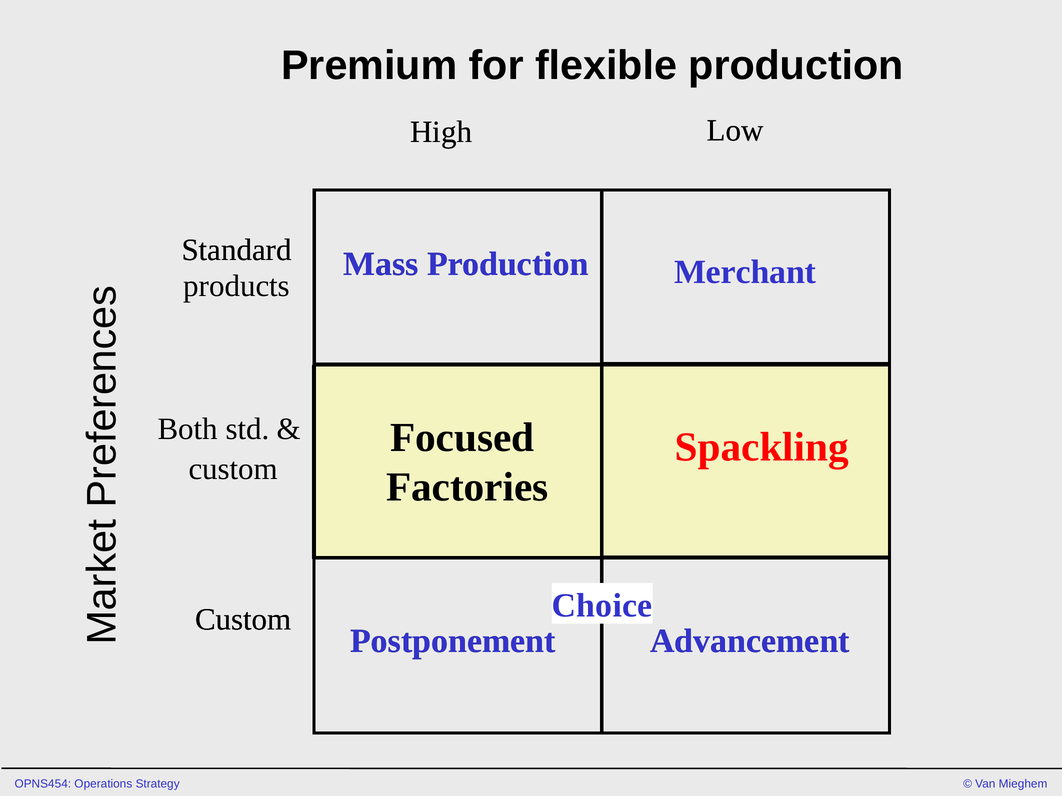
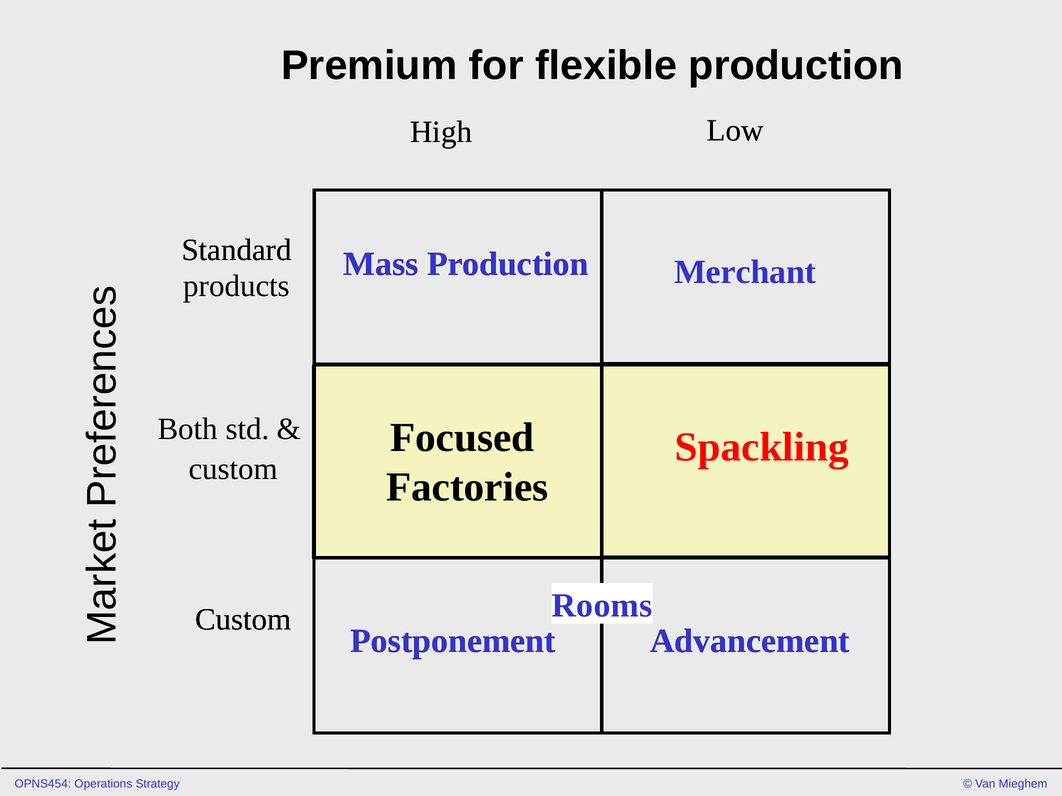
Choice: Choice -> Rooms (602, 606)
